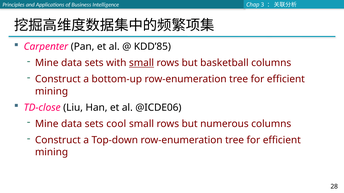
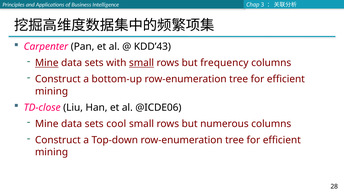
KDD’85: KDD’85 -> KDD’43 (152, 47)
Mine underline: none -> present (47, 63)
basketball: basketball -> frequency (224, 63)
